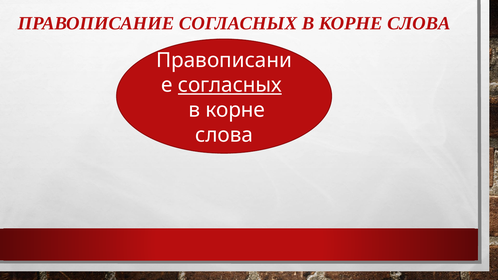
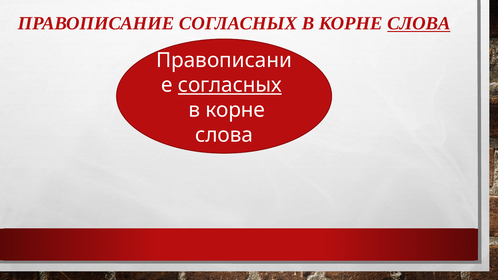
СЛОВА underline: none -> present (419, 23)
